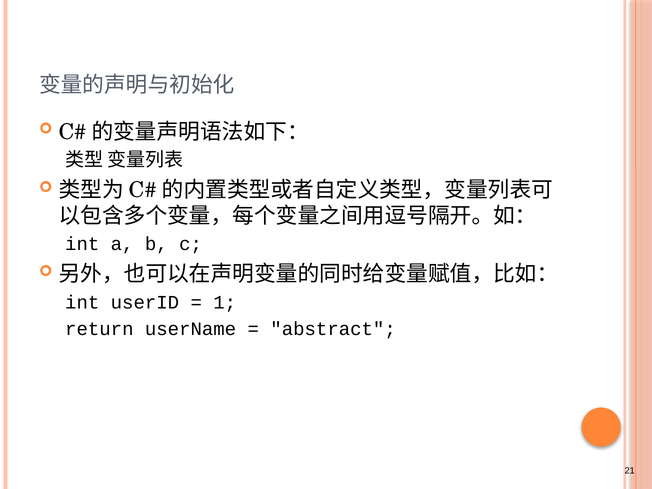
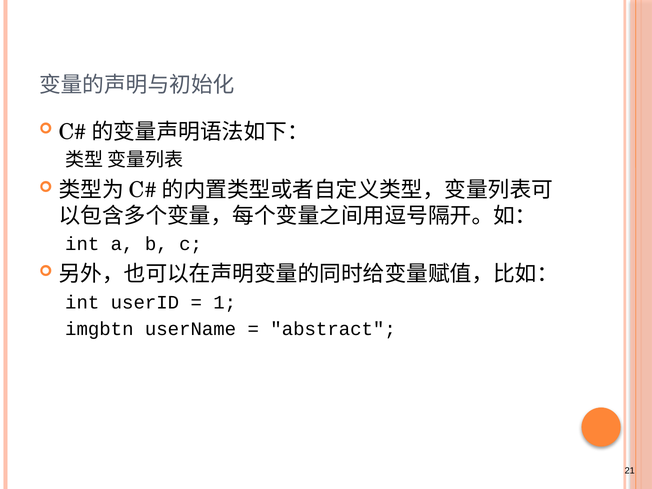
return: return -> imgbtn (99, 329)
